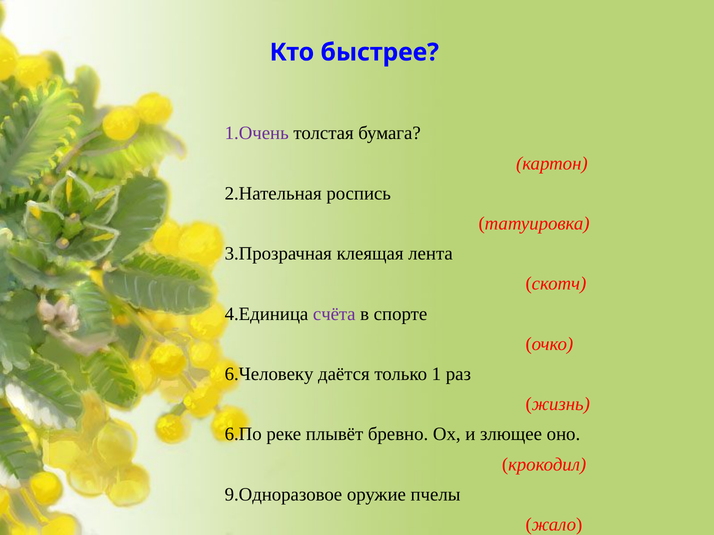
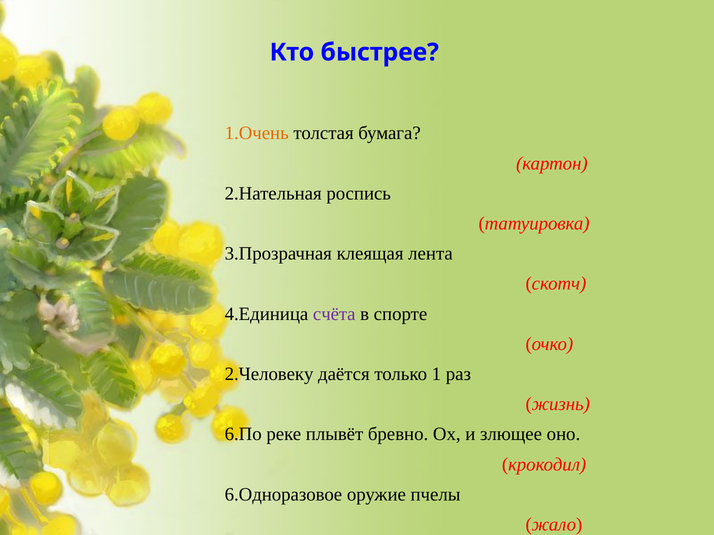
1.Очень colour: purple -> orange (257, 133)
6.Человеку: 6.Человеку -> 2.Человеку (269, 374)
9.Одноразовое: 9.Одноразовое -> 6.Одноразовое (283, 495)
